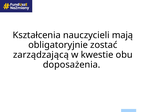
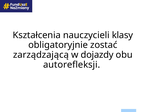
mają: mają -> klasy (122, 35)
kwestie: kwestie -> dojazdy (97, 55)
doposażenia: doposażenia -> autorefleksji (72, 65)
